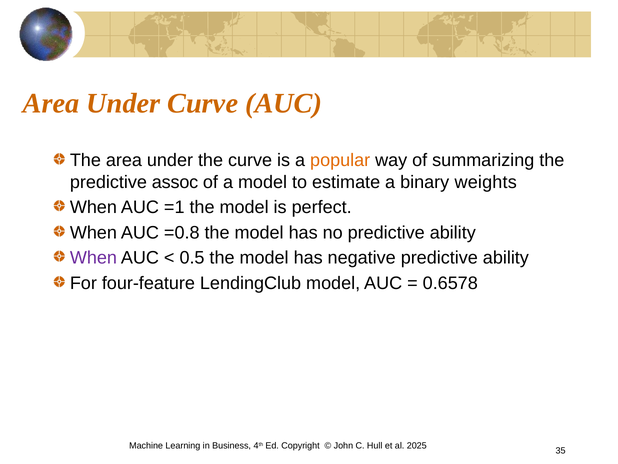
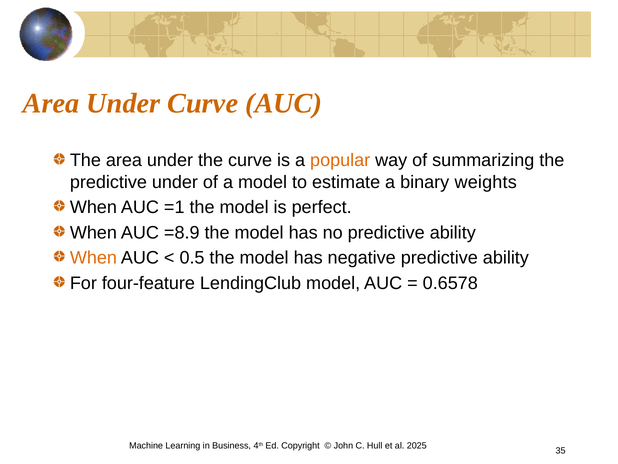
predictive assoc: assoc -> under (175, 182)
=0.8: =0.8 -> =8.9 (182, 232)
When colour: purple -> orange (93, 258)
